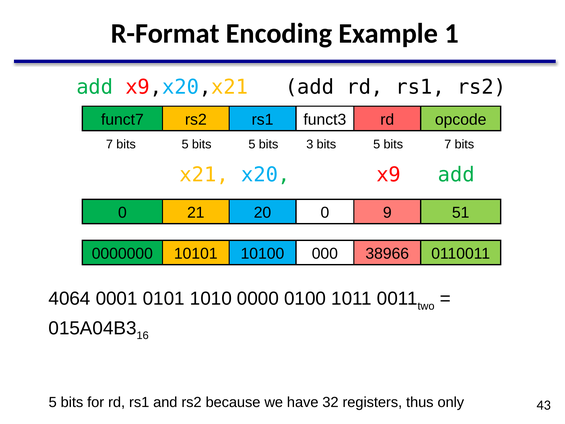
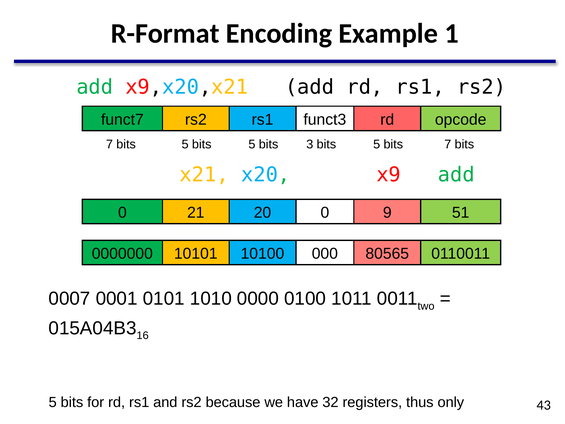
38966: 38966 -> 80565 (387, 254)
4064: 4064 -> 0007 (70, 299)
